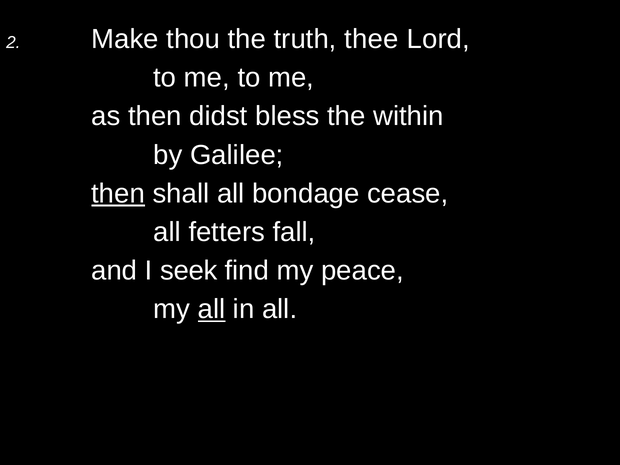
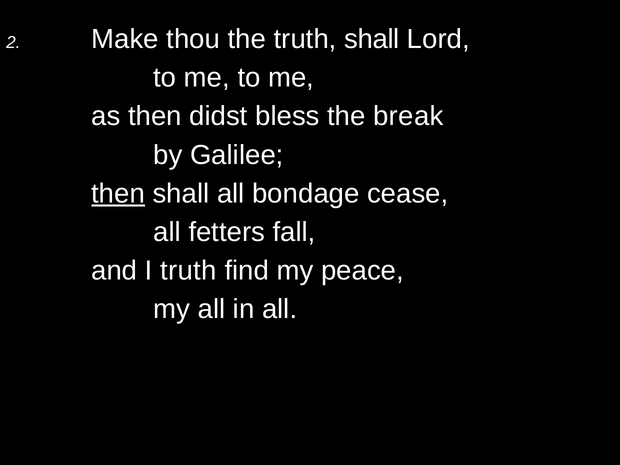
truth thee: thee -> shall (372, 39)
within: within -> break (408, 116)
I seek: seek -> truth (188, 271)
all underline: present -> none (212, 309)
